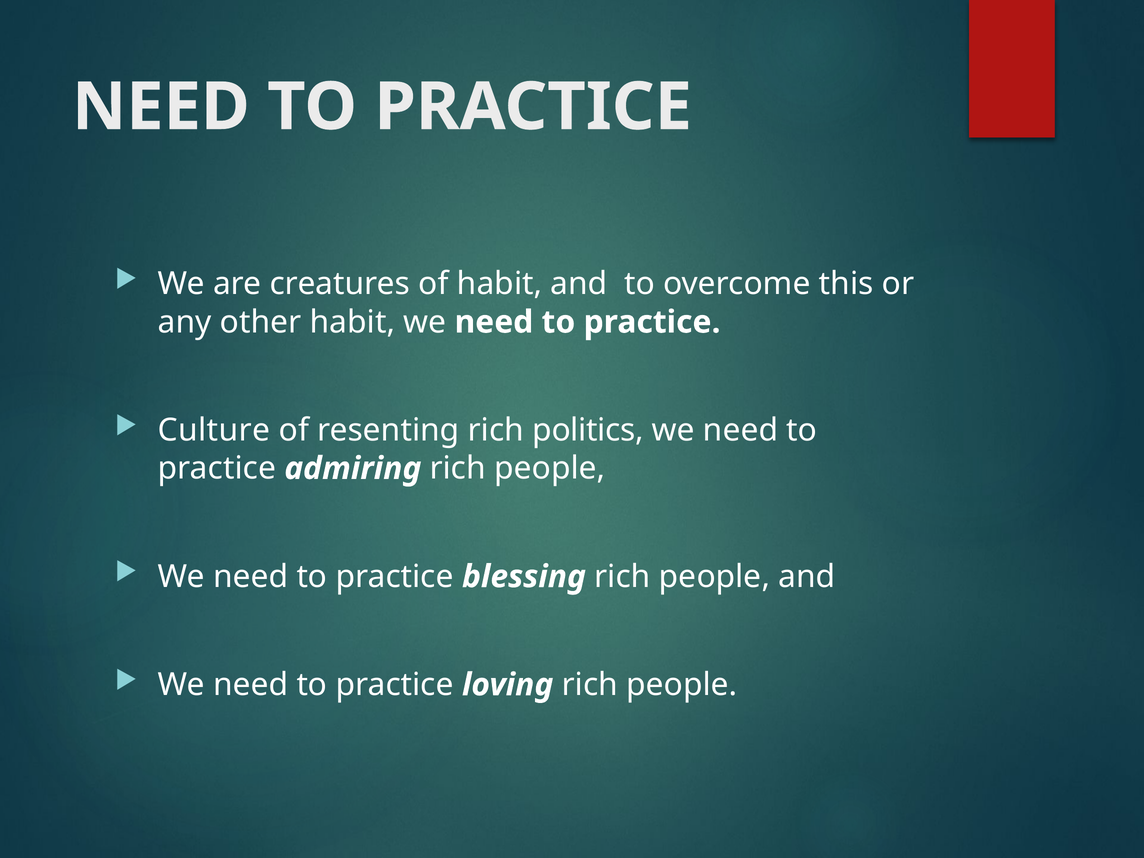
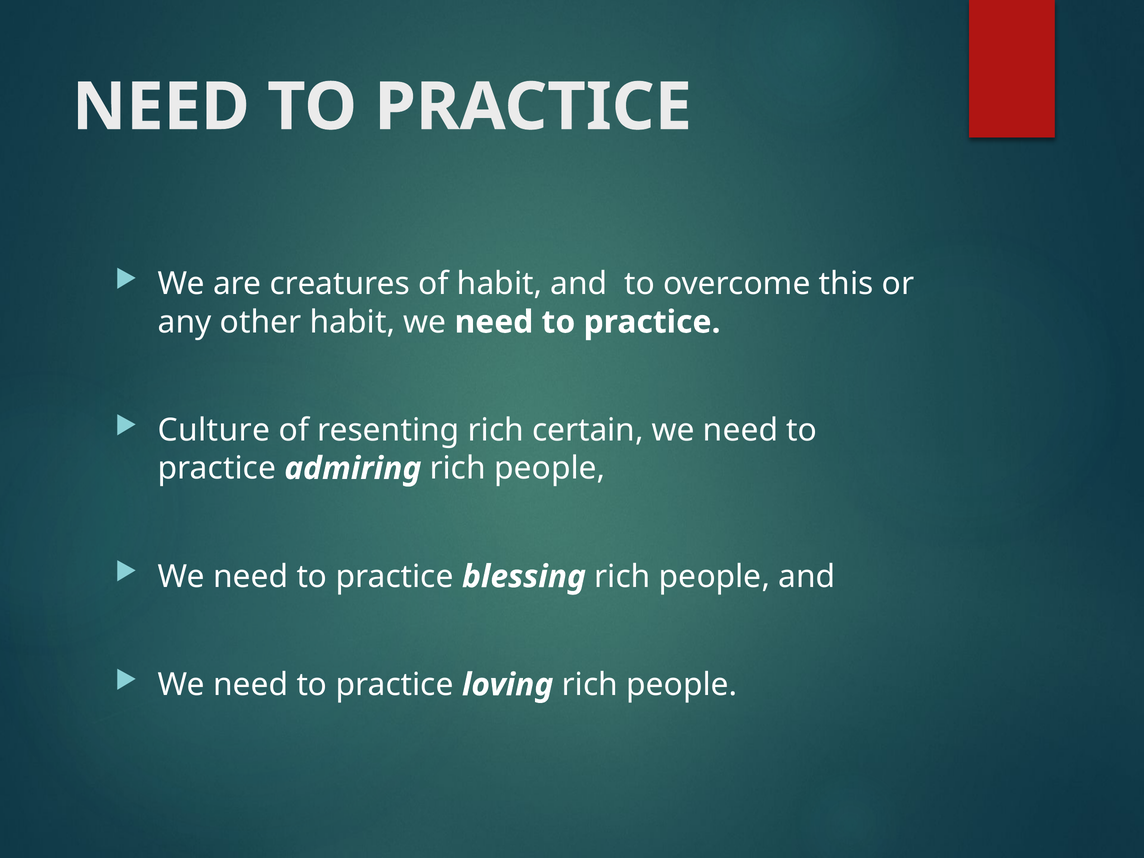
politics: politics -> certain (588, 430)
